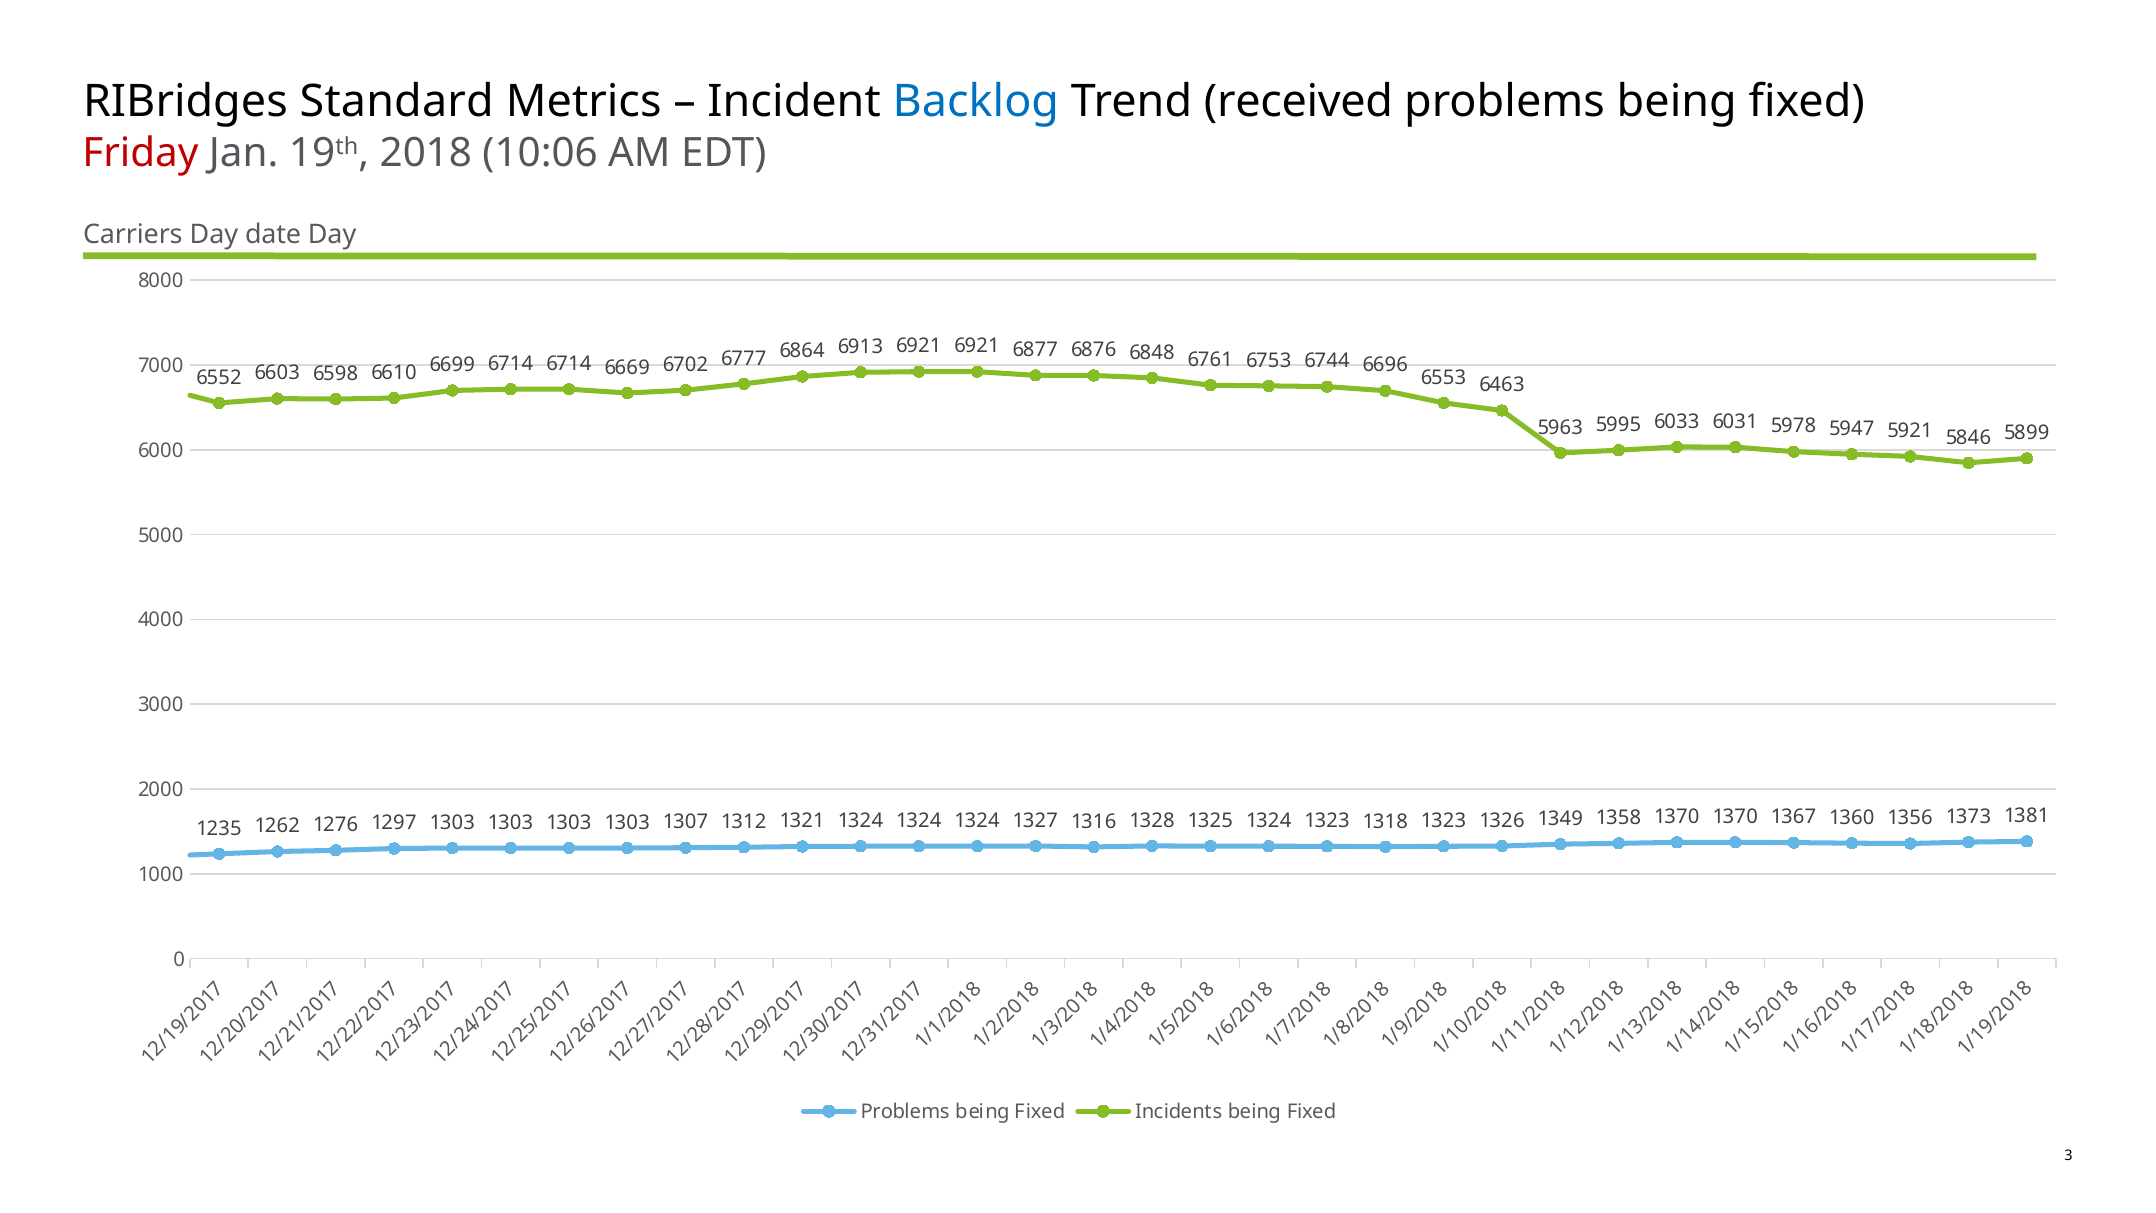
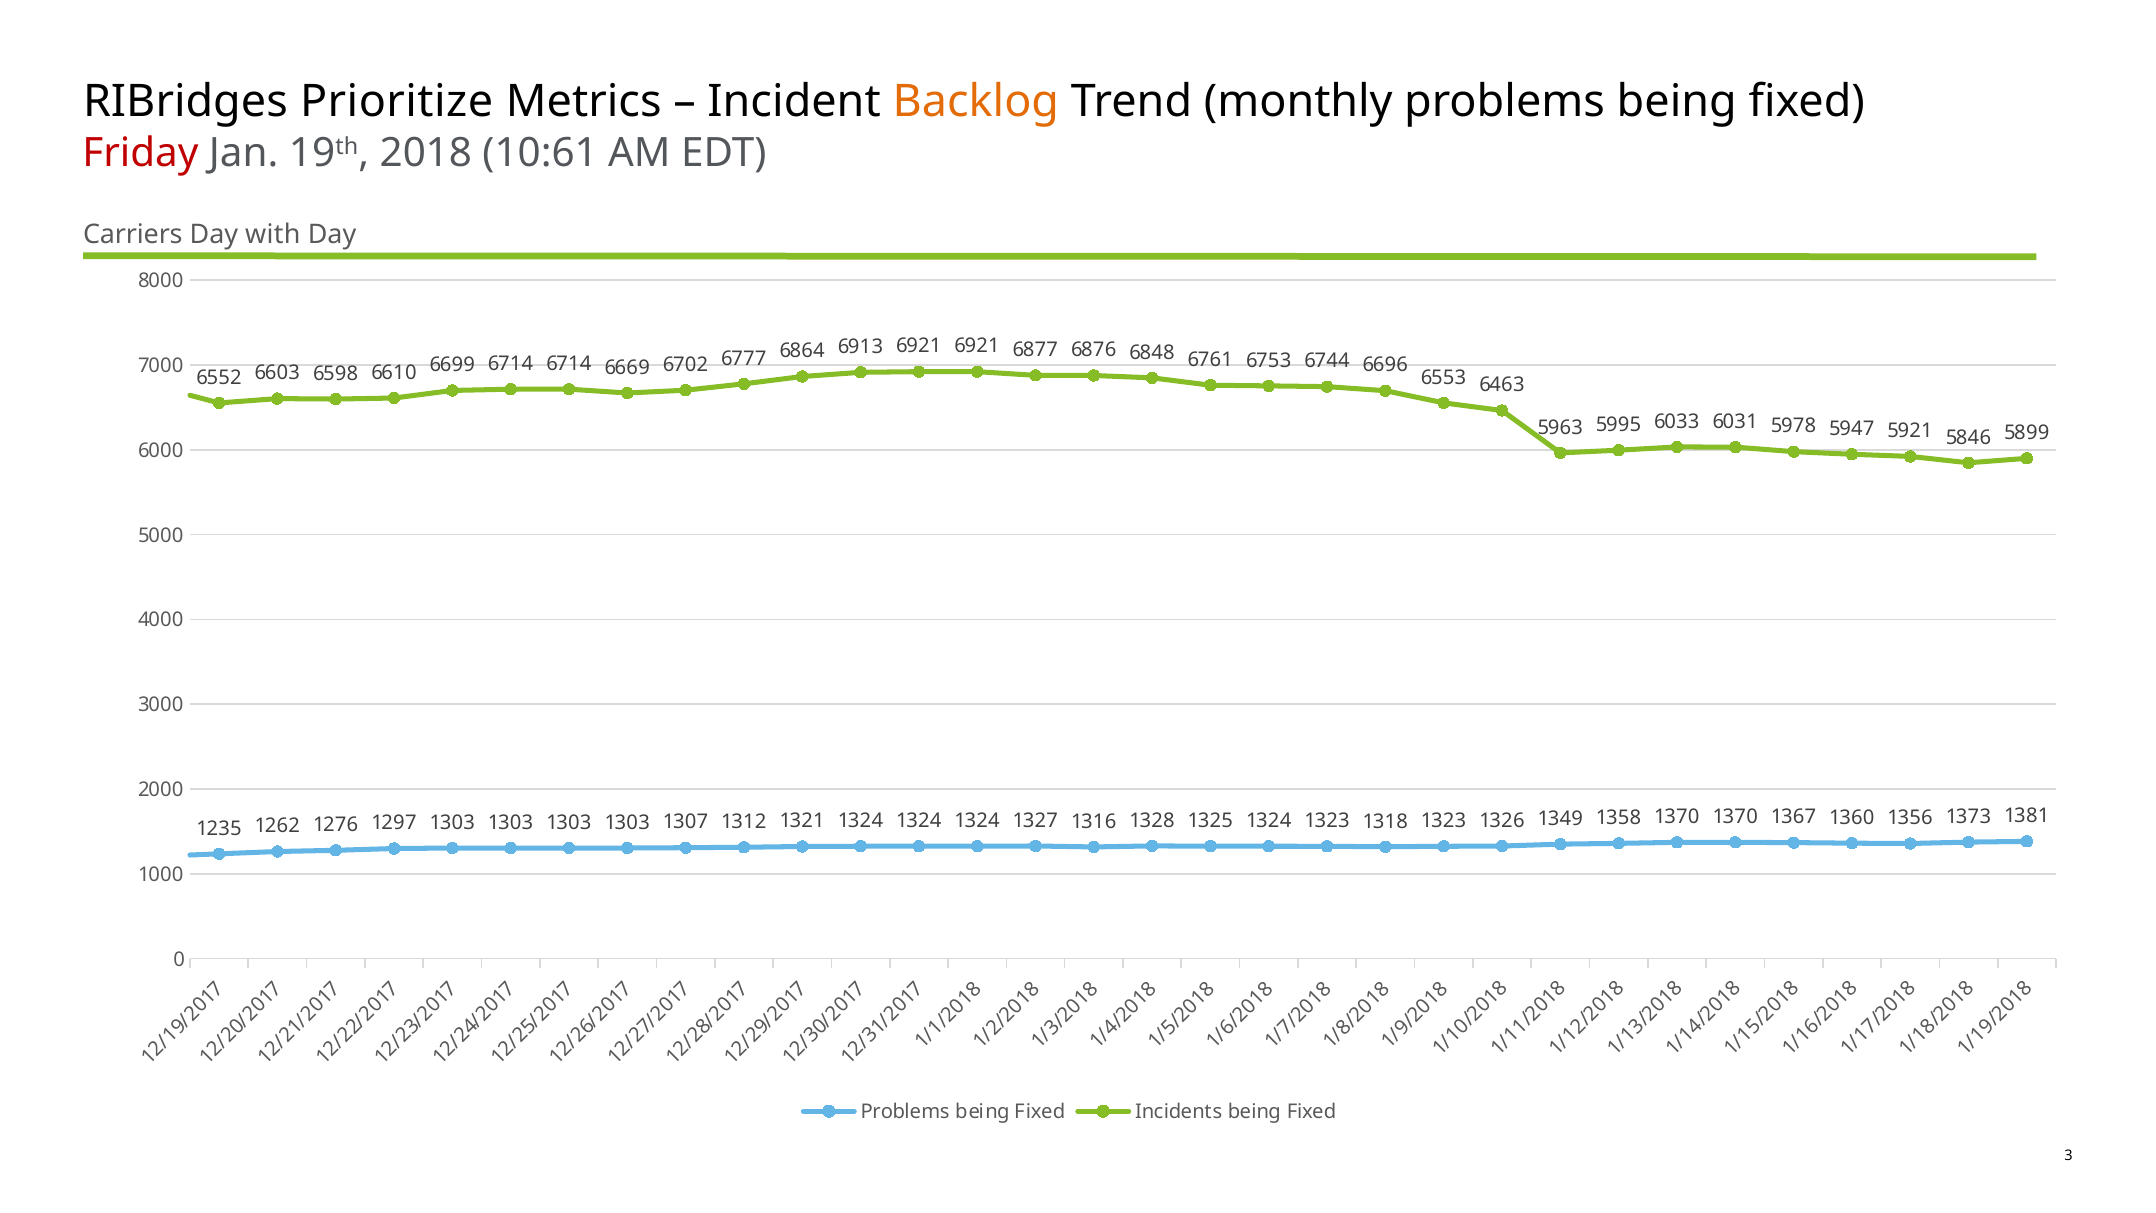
Standard: Standard -> Prioritize (397, 101)
Backlog colour: blue -> orange (976, 101)
received: received -> monthly (1298, 101)
10:06: 10:06 -> 10:61 (540, 153)
date: date -> with (273, 235)
